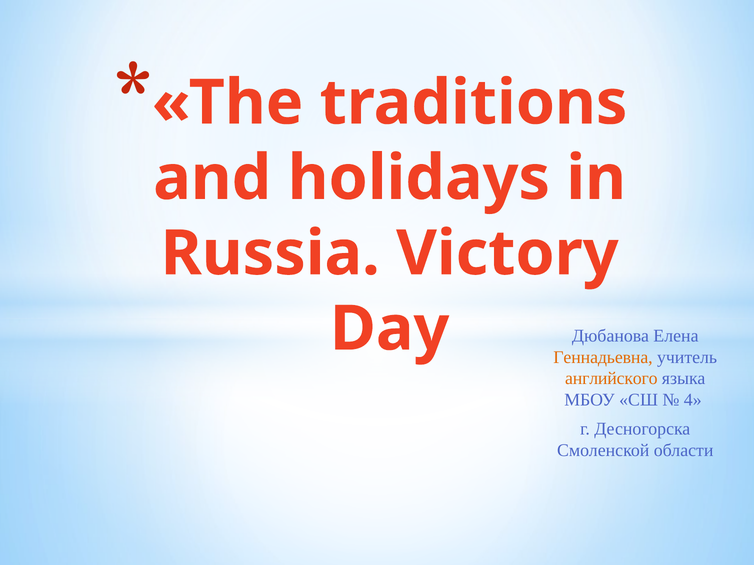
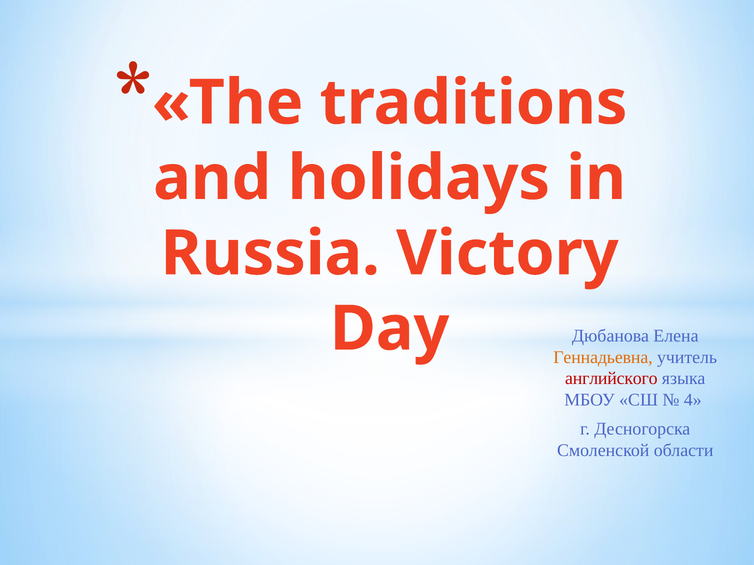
английского colour: orange -> red (611, 379)
